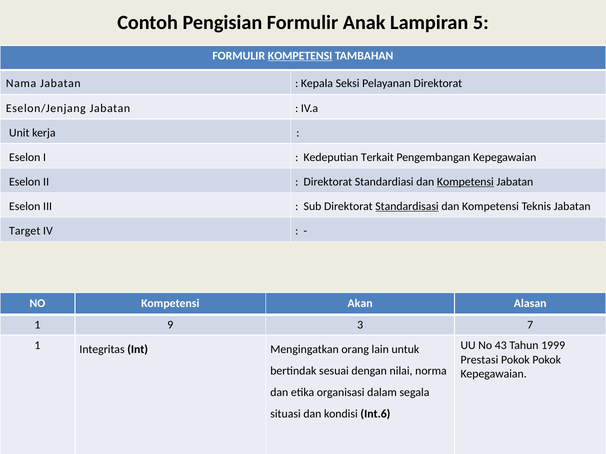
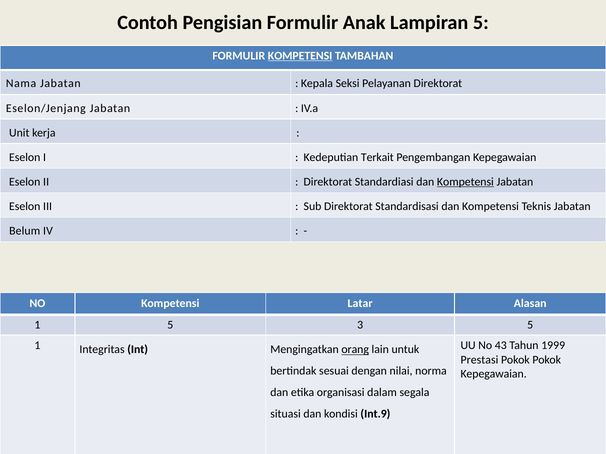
Standardisasi underline: present -> none (407, 207)
Target: Target -> Belum (25, 231)
Akan: Akan -> Latar (360, 303)
1 9: 9 -> 5 (170, 325)
3 7: 7 -> 5 (530, 325)
orang underline: none -> present (355, 350)
Int.6: Int.6 -> Int.9 (375, 414)
